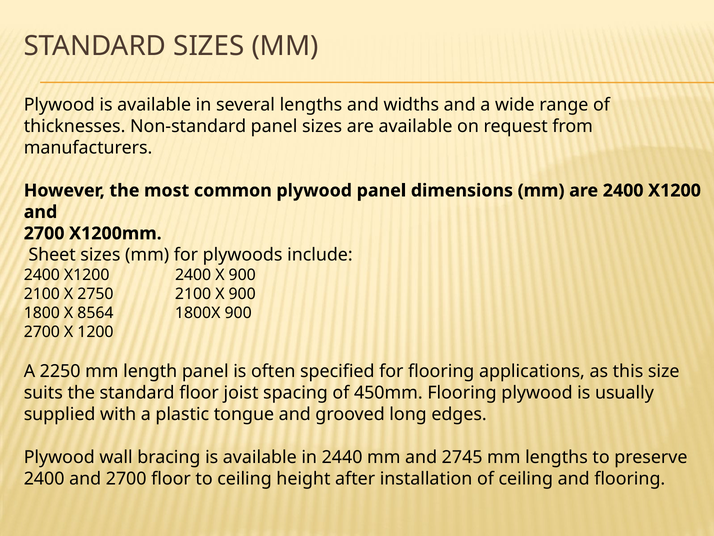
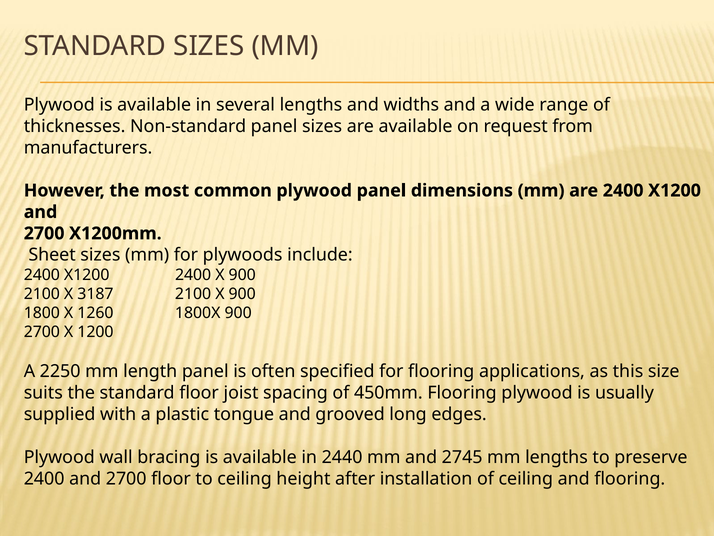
2750: 2750 -> 3187 (95, 294)
8564: 8564 -> 1260 (95, 313)
